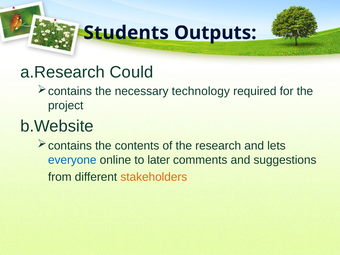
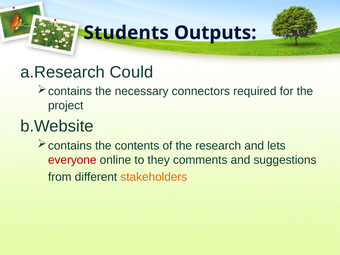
technology: technology -> connectors (201, 91)
everyone colour: blue -> red (72, 160)
later: later -> they (159, 160)
